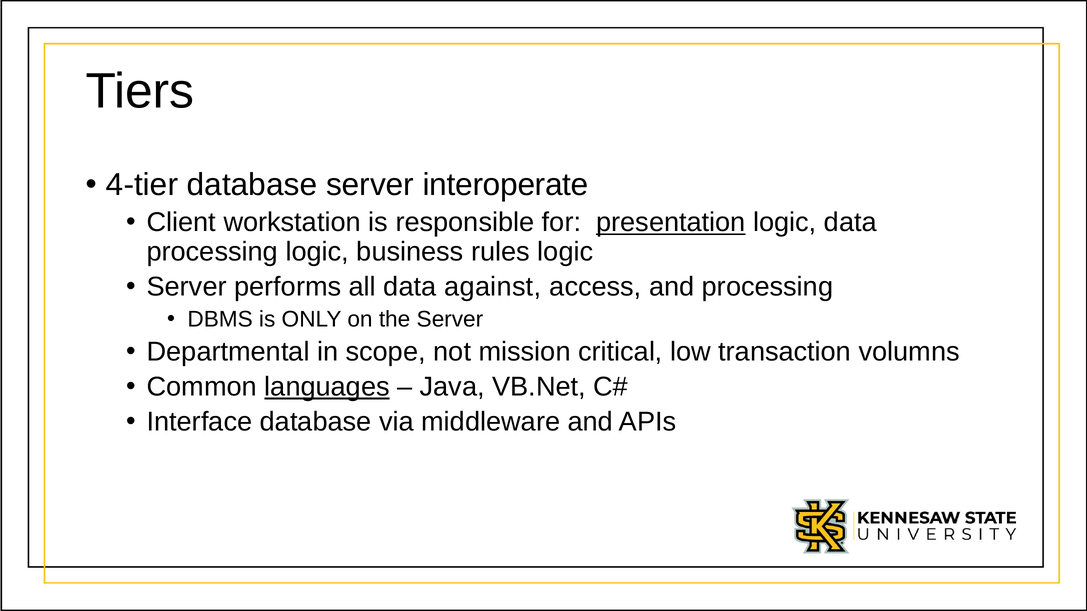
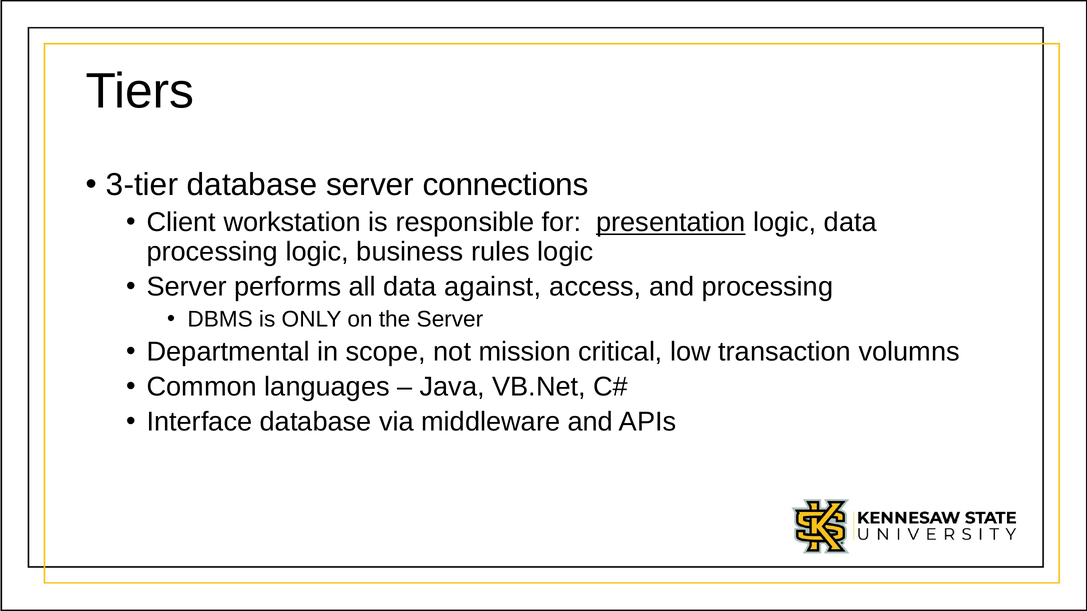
4-tier: 4-tier -> 3-tier (142, 185)
interoperate: interoperate -> connections (506, 185)
languages underline: present -> none (327, 387)
